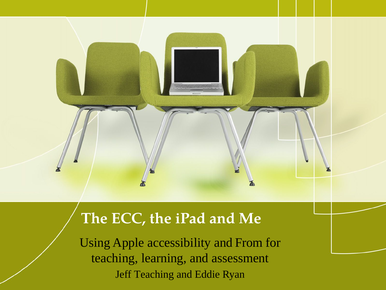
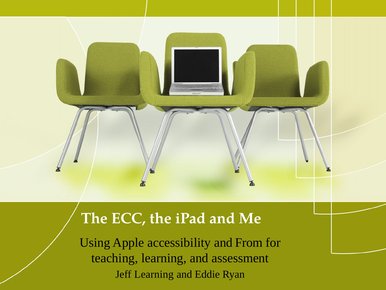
Jeff Teaching: Teaching -> Learning (154, 274)
